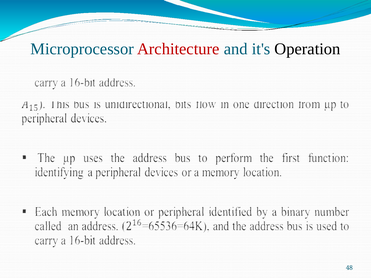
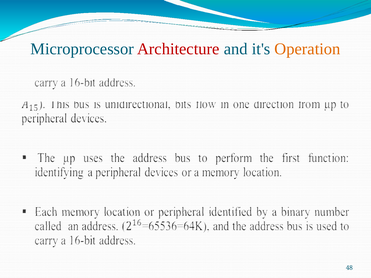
Operation colour: black -> orange (307, 49)
